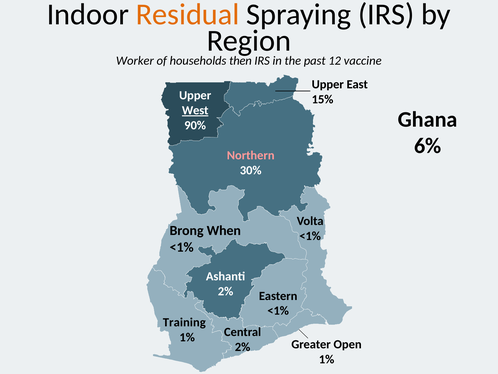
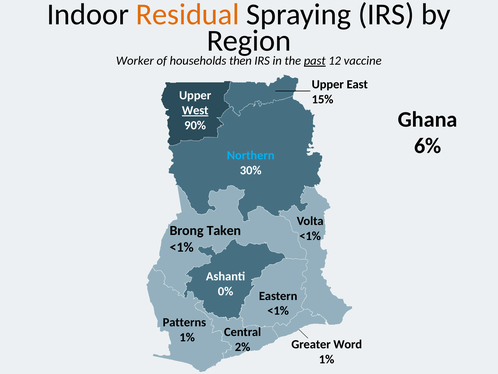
past underline: none -> present (315, 61)
Northern colour: pink -> light blue (251, 155)
When: When -> Taken (224, 230)
2%: 2% -> 0% (226, 291)
Training: Training -> Patterns (184, 322)
Open: Open -> Word (348, 344)
